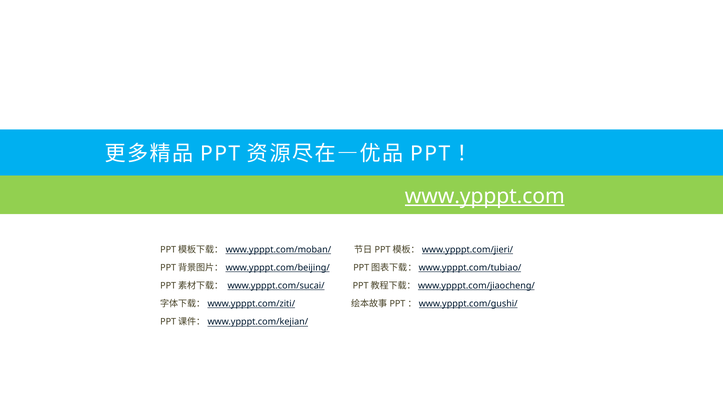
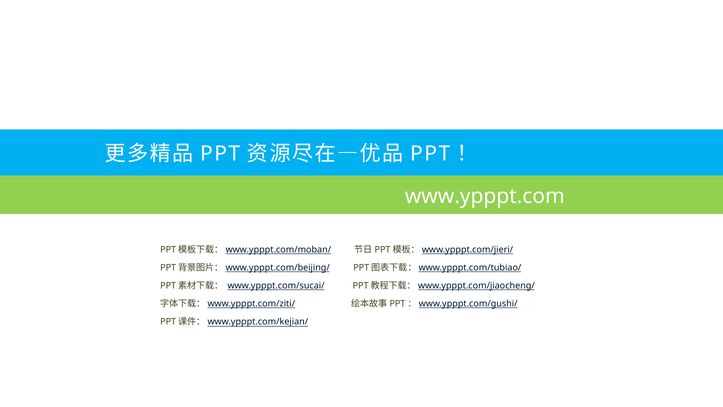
www.ypppt.com underline: present -> none (485, 196)
